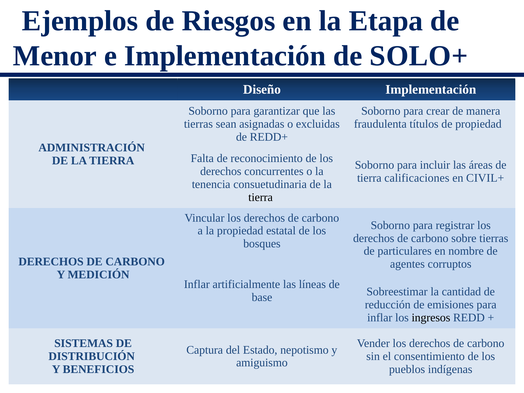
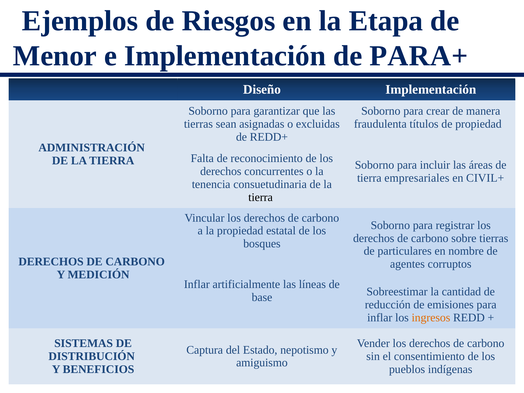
SOLO+: SOLO+ -> PARA+ (419, 56)
calificaciones: calificaciones -> empresariales (417, 178)
ingresos colour: black -> orange (431, 318)
